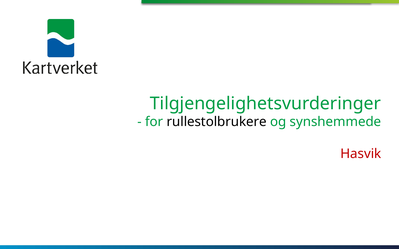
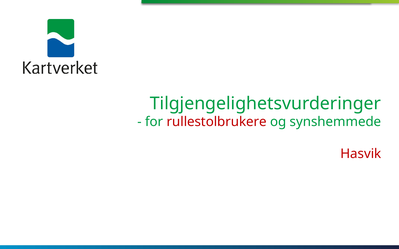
rullestolbrukere colour: black -> red (217, 122)
